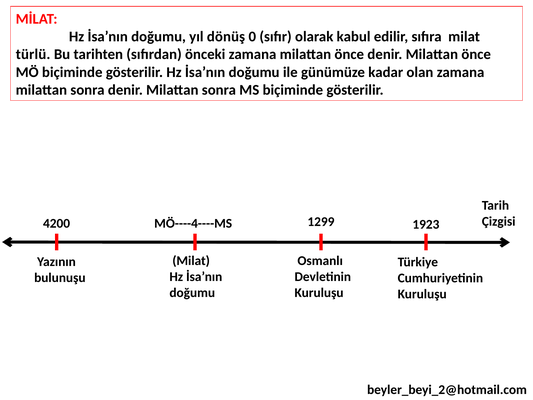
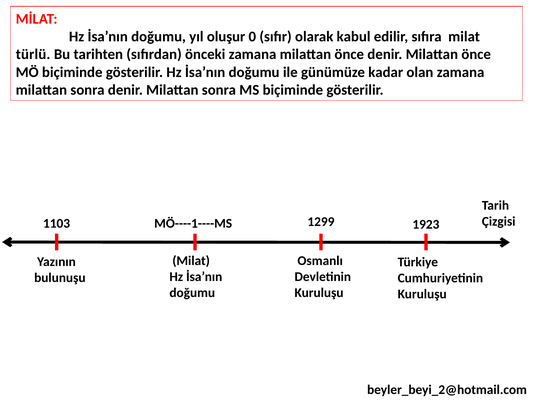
dönüş: dönüş -> oluşur (226, 37)
4200: 4200 -> 1103 (57, 223)
MÖ----4----MS: MÖ----4----MS -> MÖ----1----MS (193, 223)
